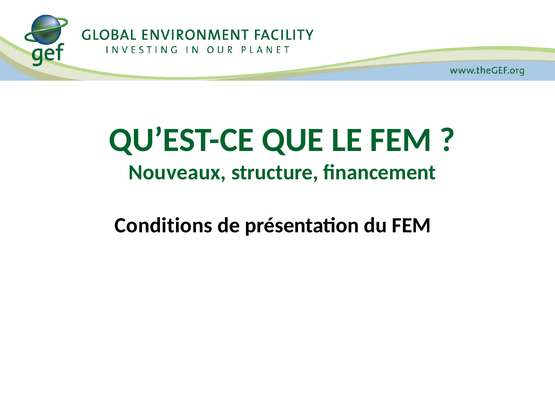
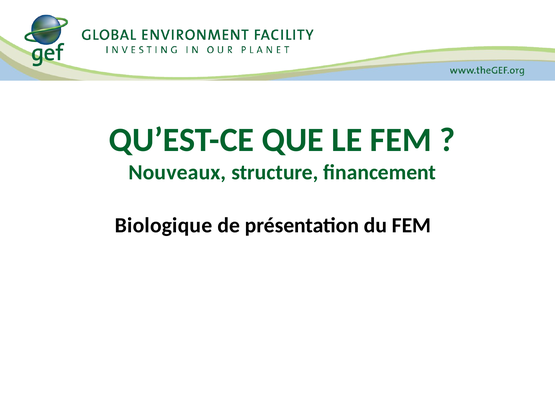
Conditions: Conditions -> Biologique (164, 225)
